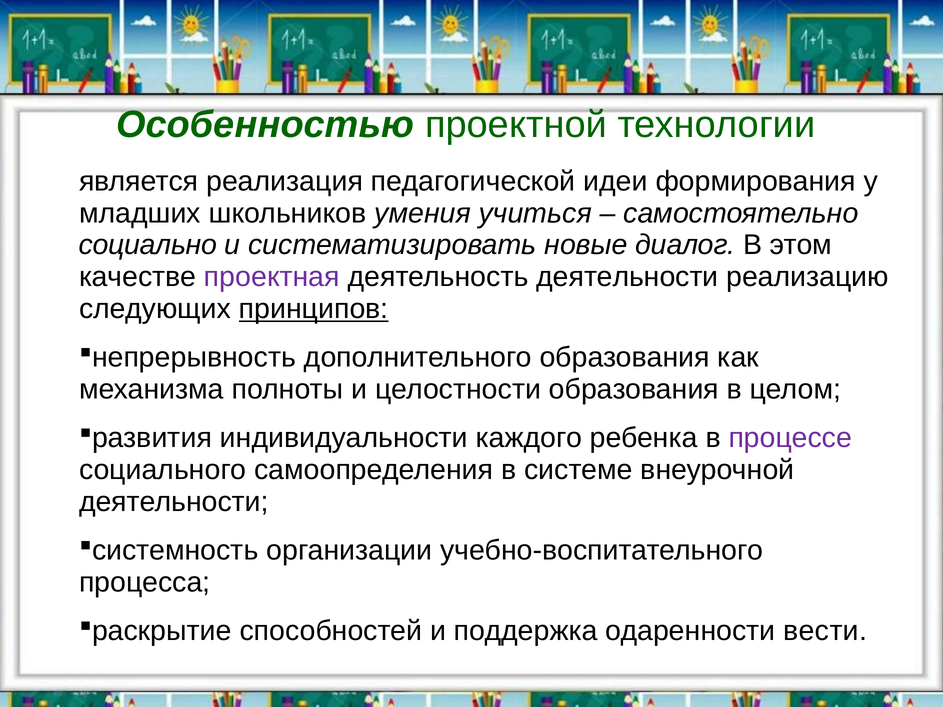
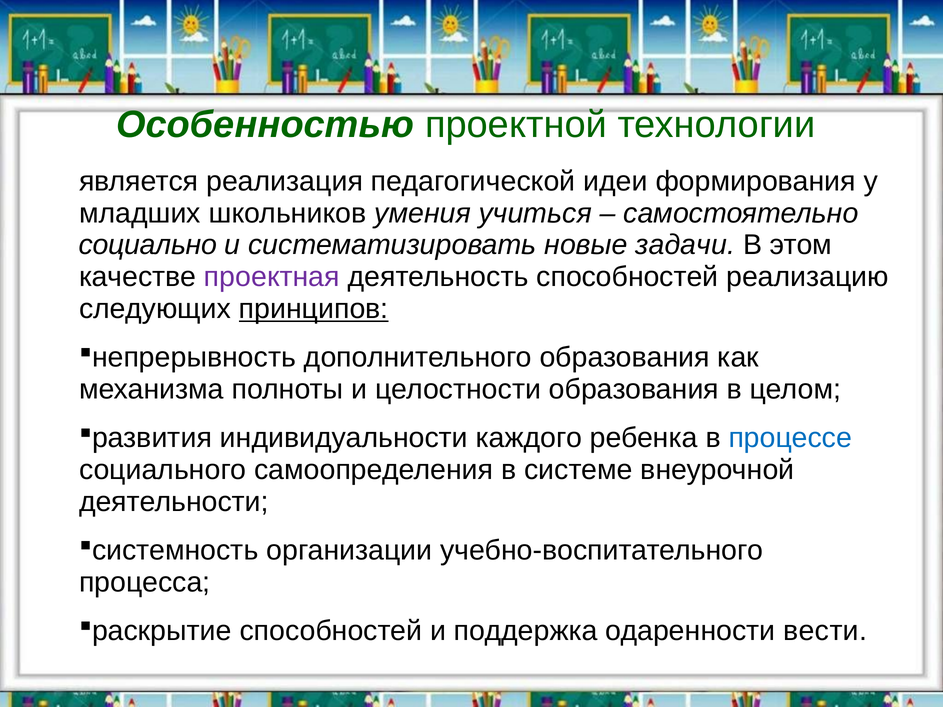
диалог: диалог -> задачи (685, 245)
деятельность деятельности: деятельности -> способностей (627, 277)
процессе colour: purple -> blue (790, 438)
